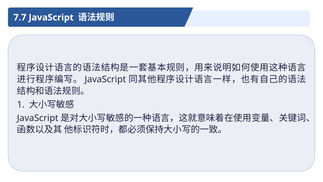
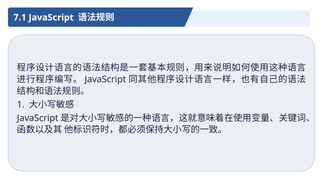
7.7: 7.7 -> 7.1 (20, 17)
